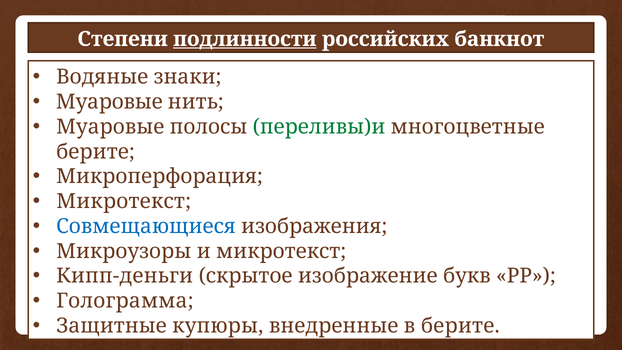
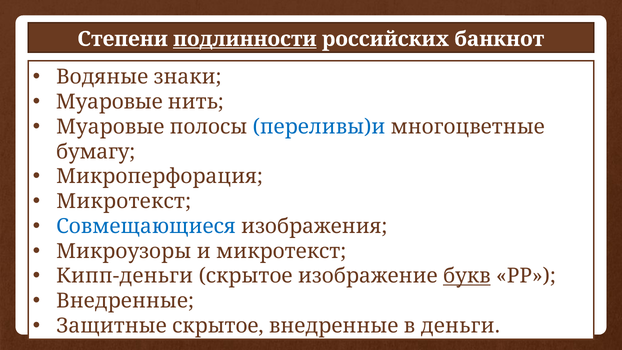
переливы)и colour: green -> blue (319, 127)
берите: берите -> бумагу (96, 152)
букв underline: none -> present (467, 276)
Голограмма: Голограмма -> Внедренные (125, 301)
Защитные купюры: купюры -> скрытое (218, 326)
в берите: берите -> деньги (460, 326)
